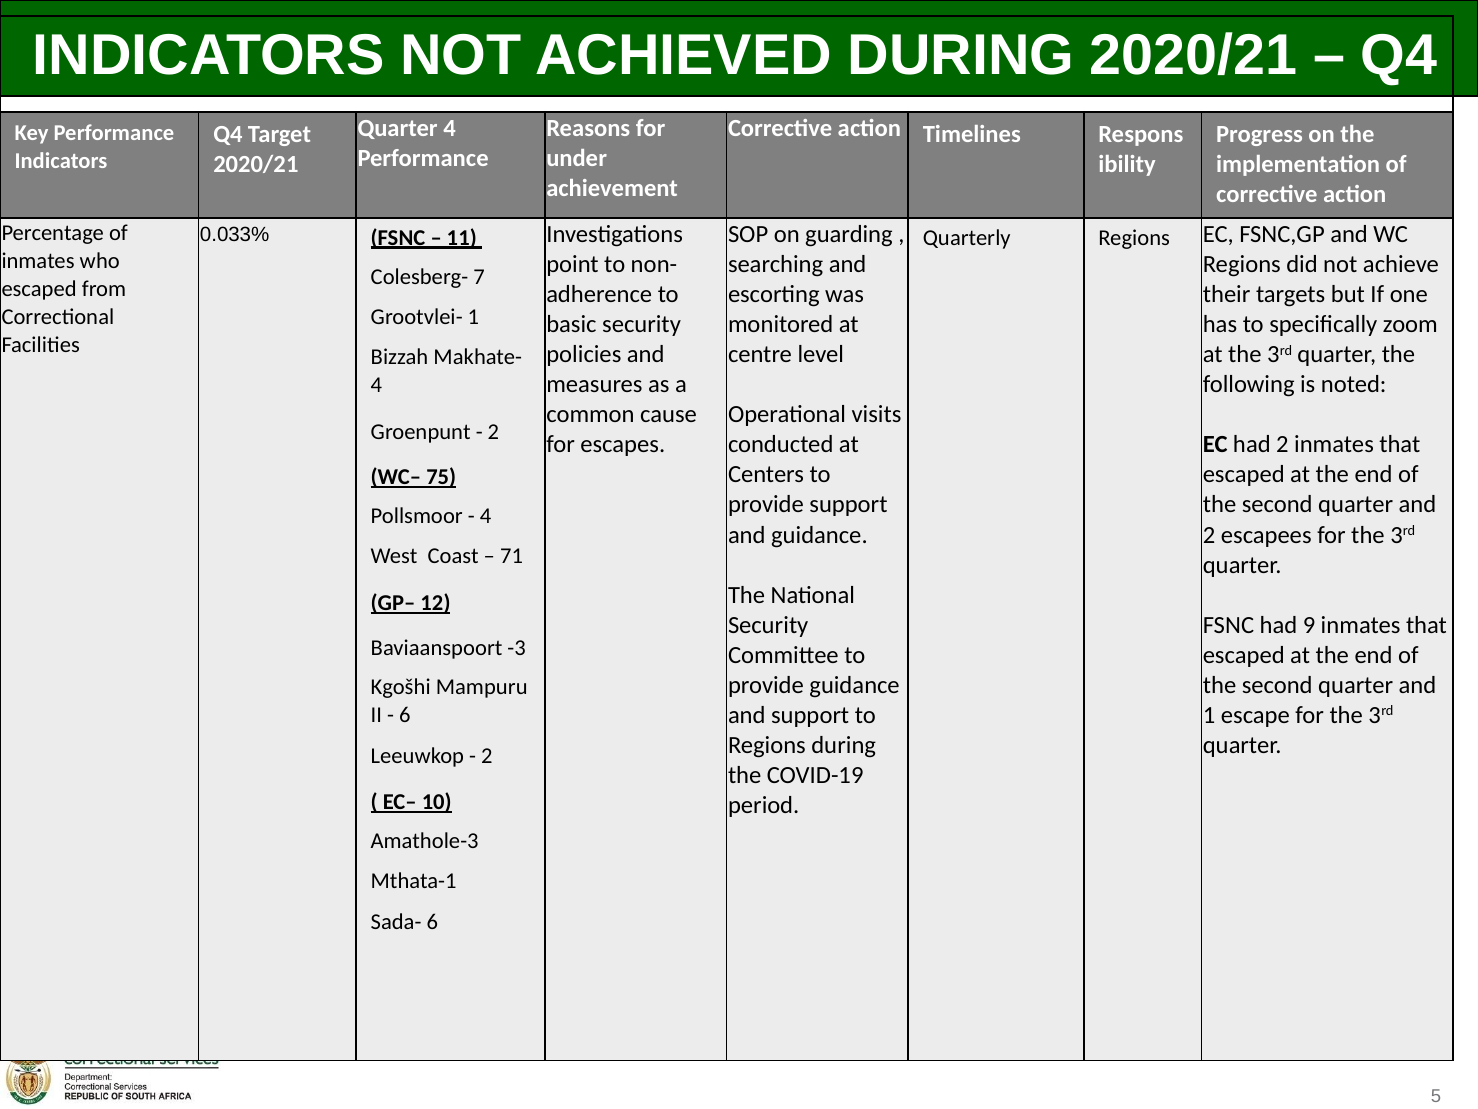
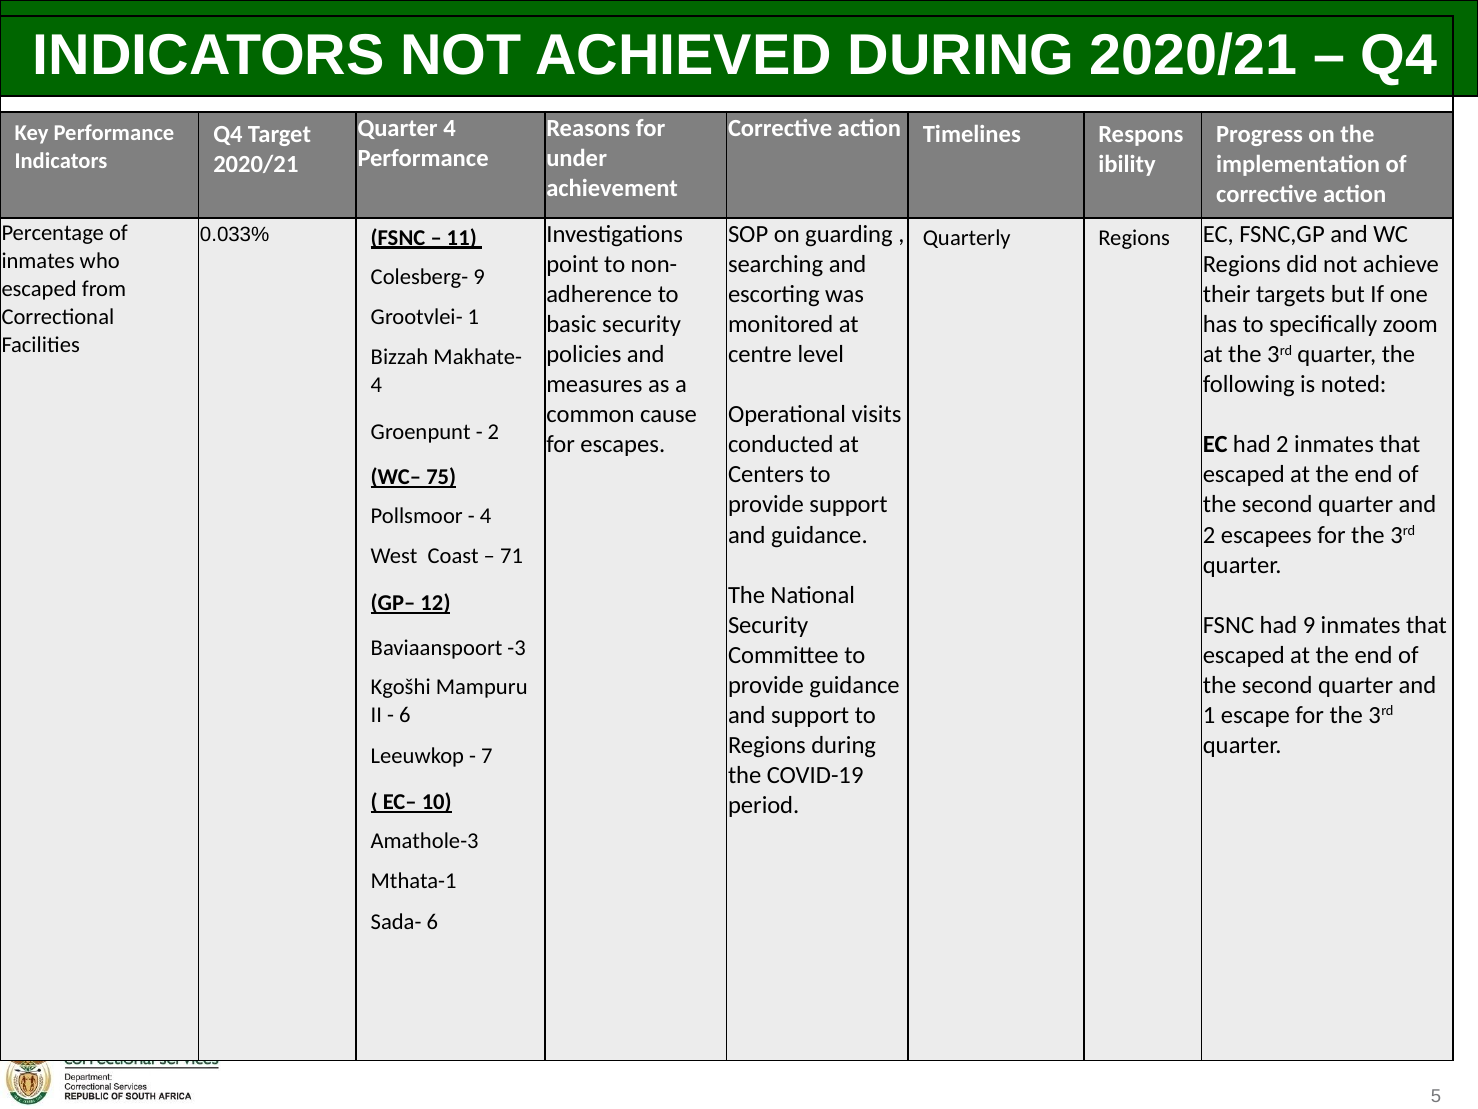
Colesberg- 7: 7 -> 9 (479, 277)
2: 2 -> 7 (487, 755)
